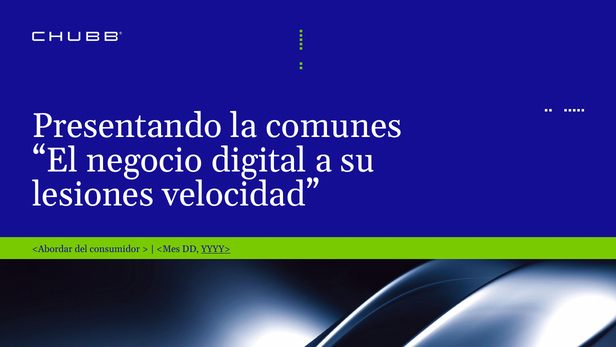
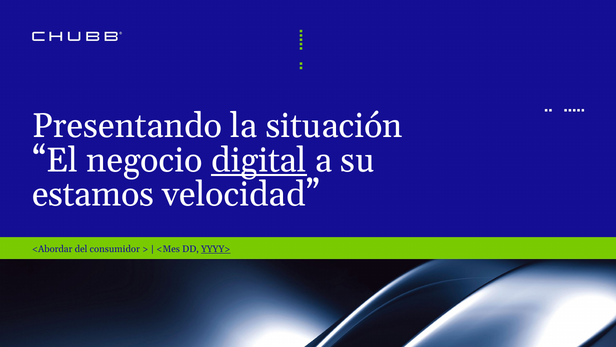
comunes: comunes -> situación (334, 126)
digital underline: none -> present (259, 160)
lesiones: lesiones -> estamos (93, 194)
